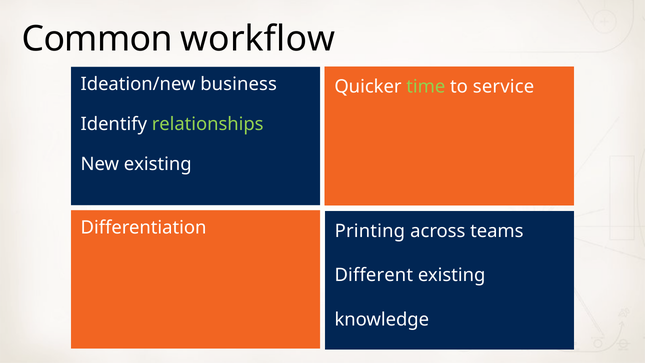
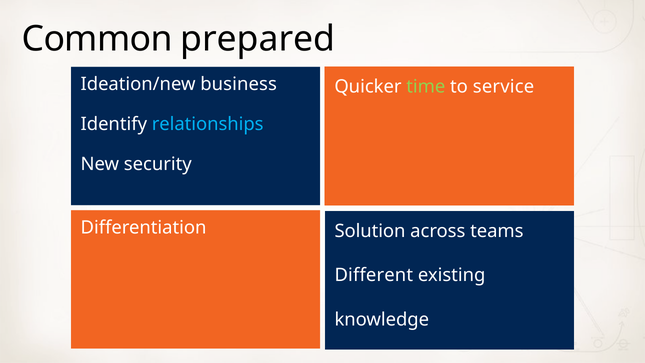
workflow: workflow -> prepared (258, 39)
relationships colour: light green -> light blue (208, 124)
New existing: existing -> security (158, 164)
Printing: Printing -> Solution (370, 231)
